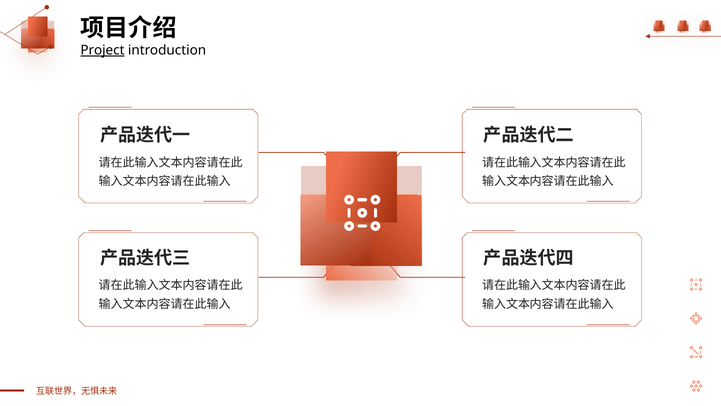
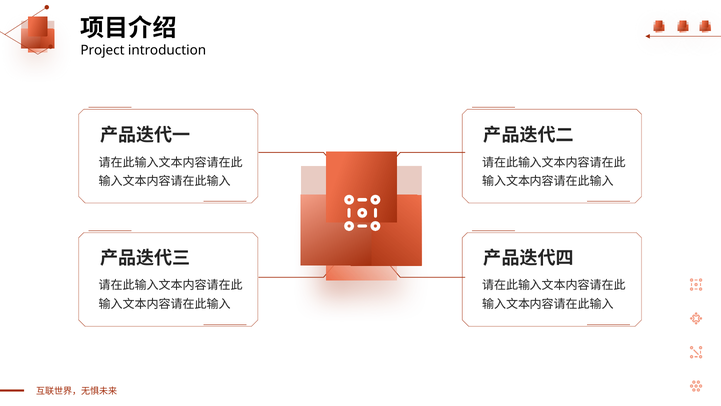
Project underline: present -> none (102, 50)
